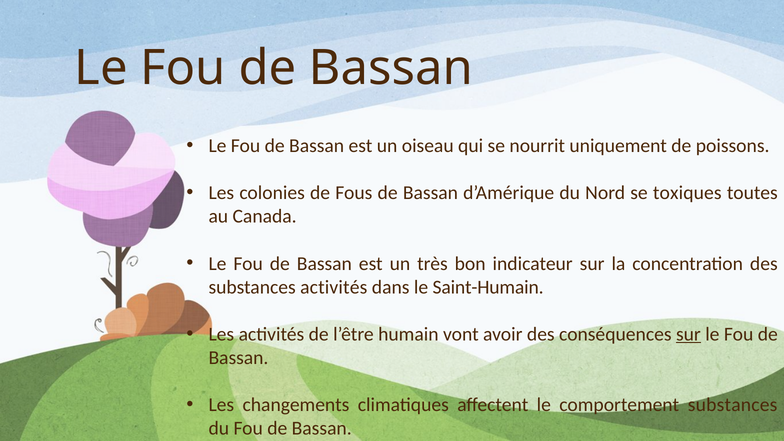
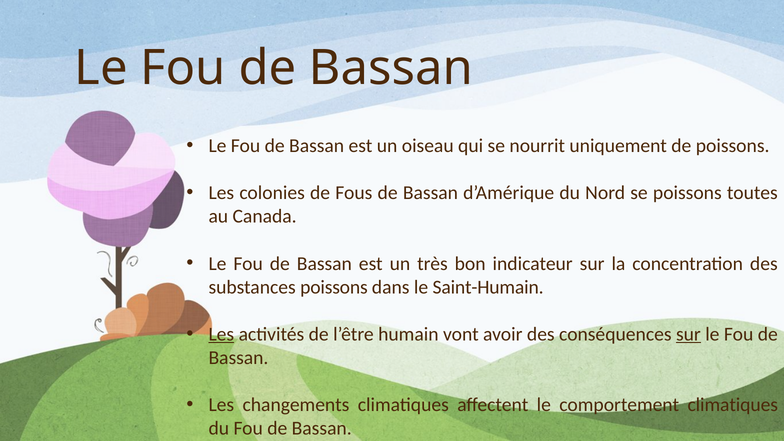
se toxiques: toxiques -> poissons (687, 193)
substances activités: activités -> poissons (334, 287)
Les underline: none -> present (221, 334)
comportement substances: substances -> climatiques (733, 405)
